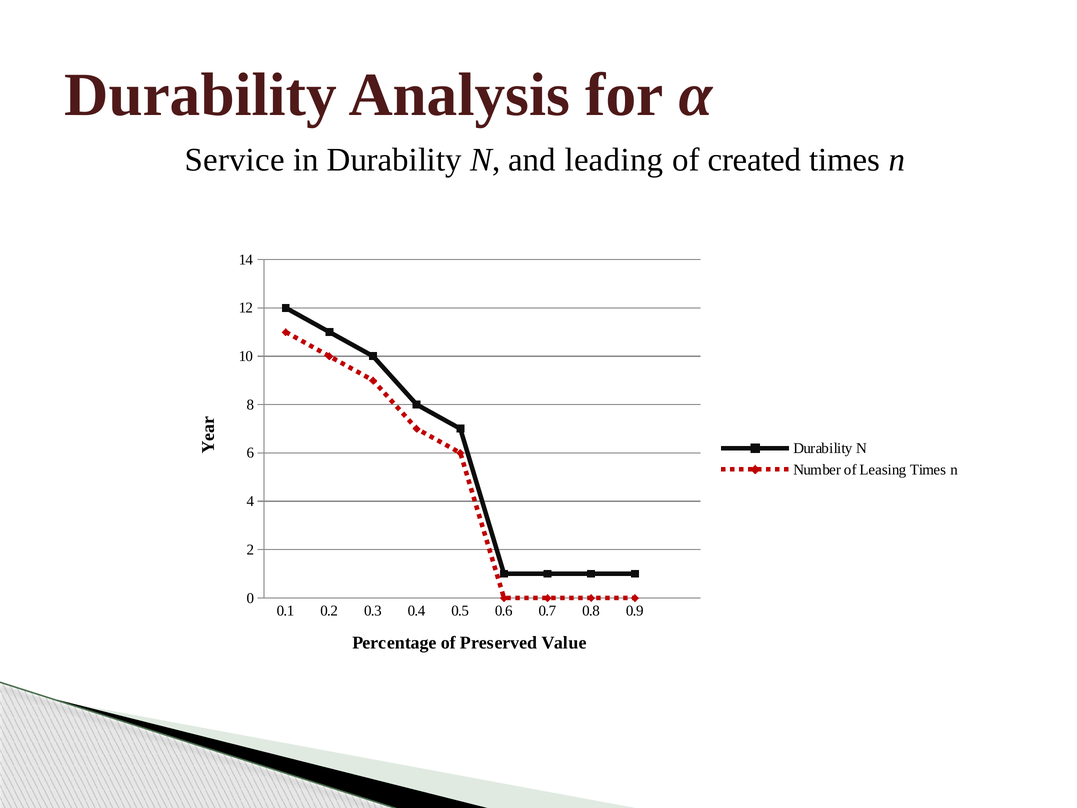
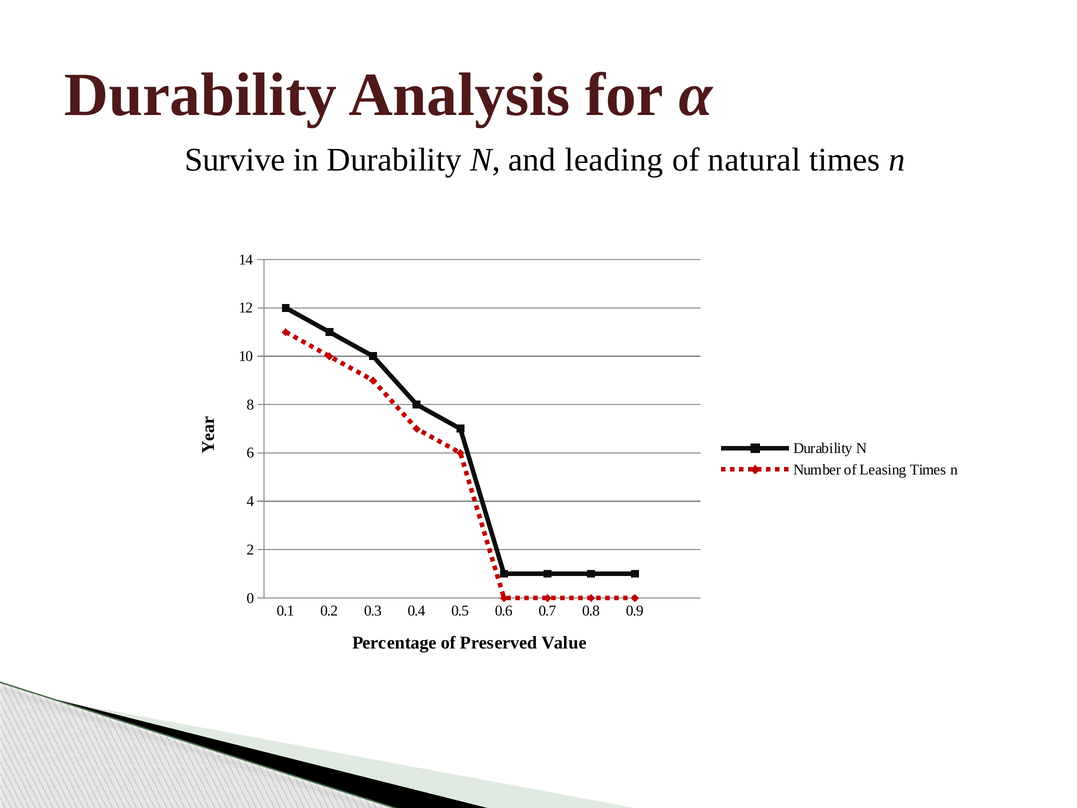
Service: Service -> Survive (235, 160)
created: created -> natural (754, 160)
